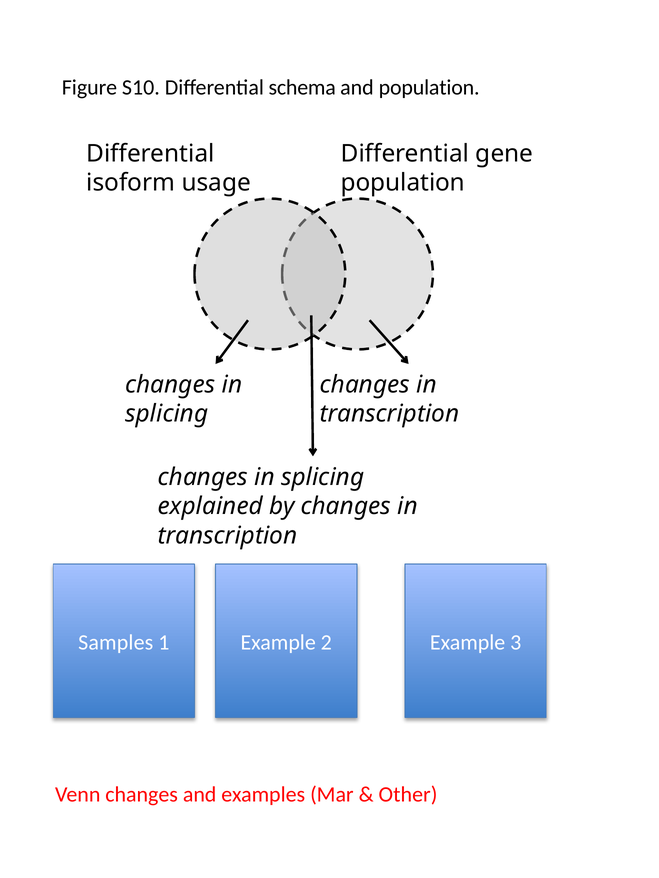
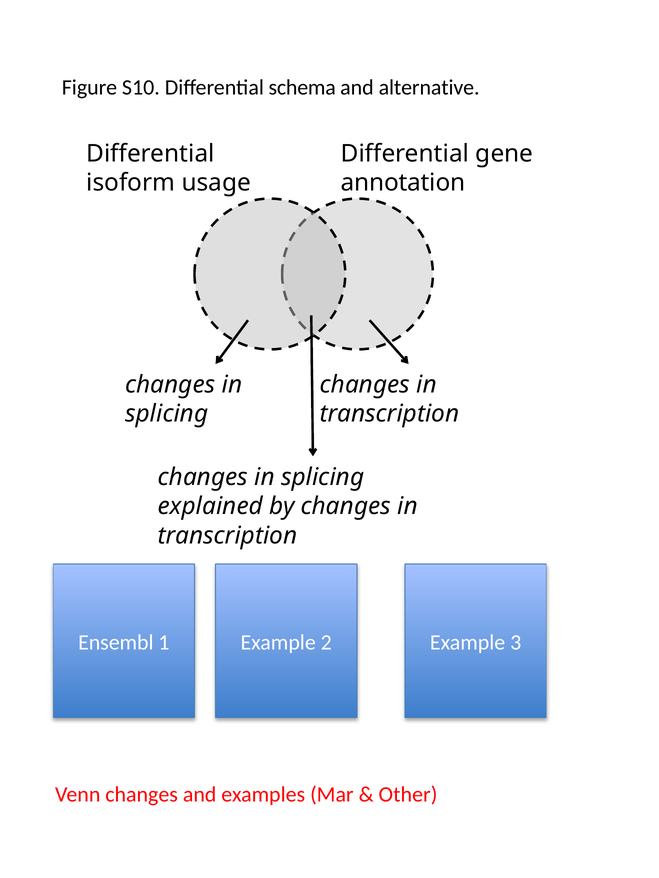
and population: population -> alternative (429, 88)
population: population -> annotation (403, 183)
Samples: Samples -> Ensembl (116, 643)
